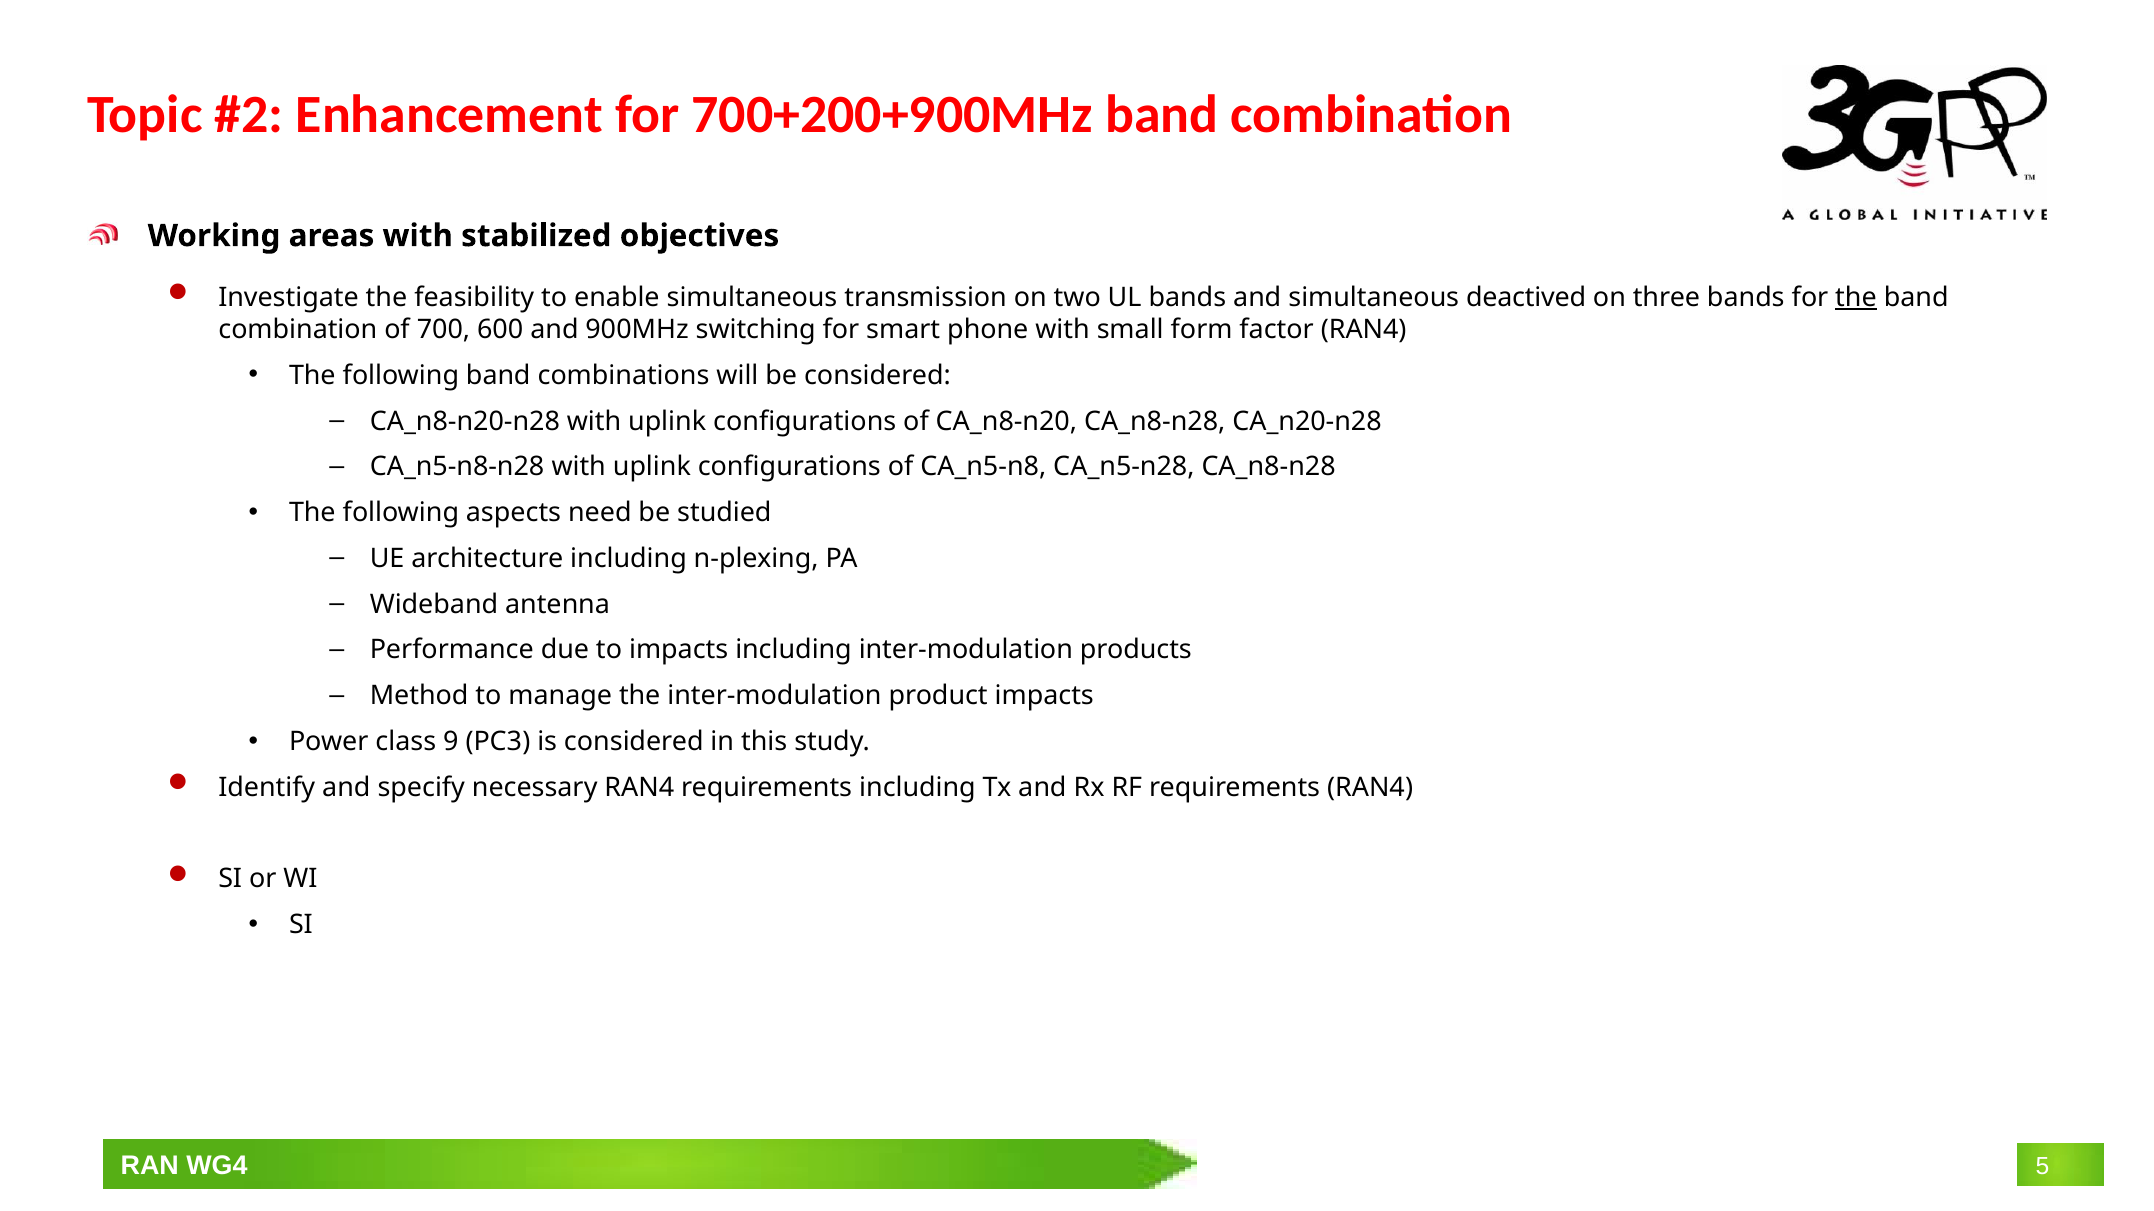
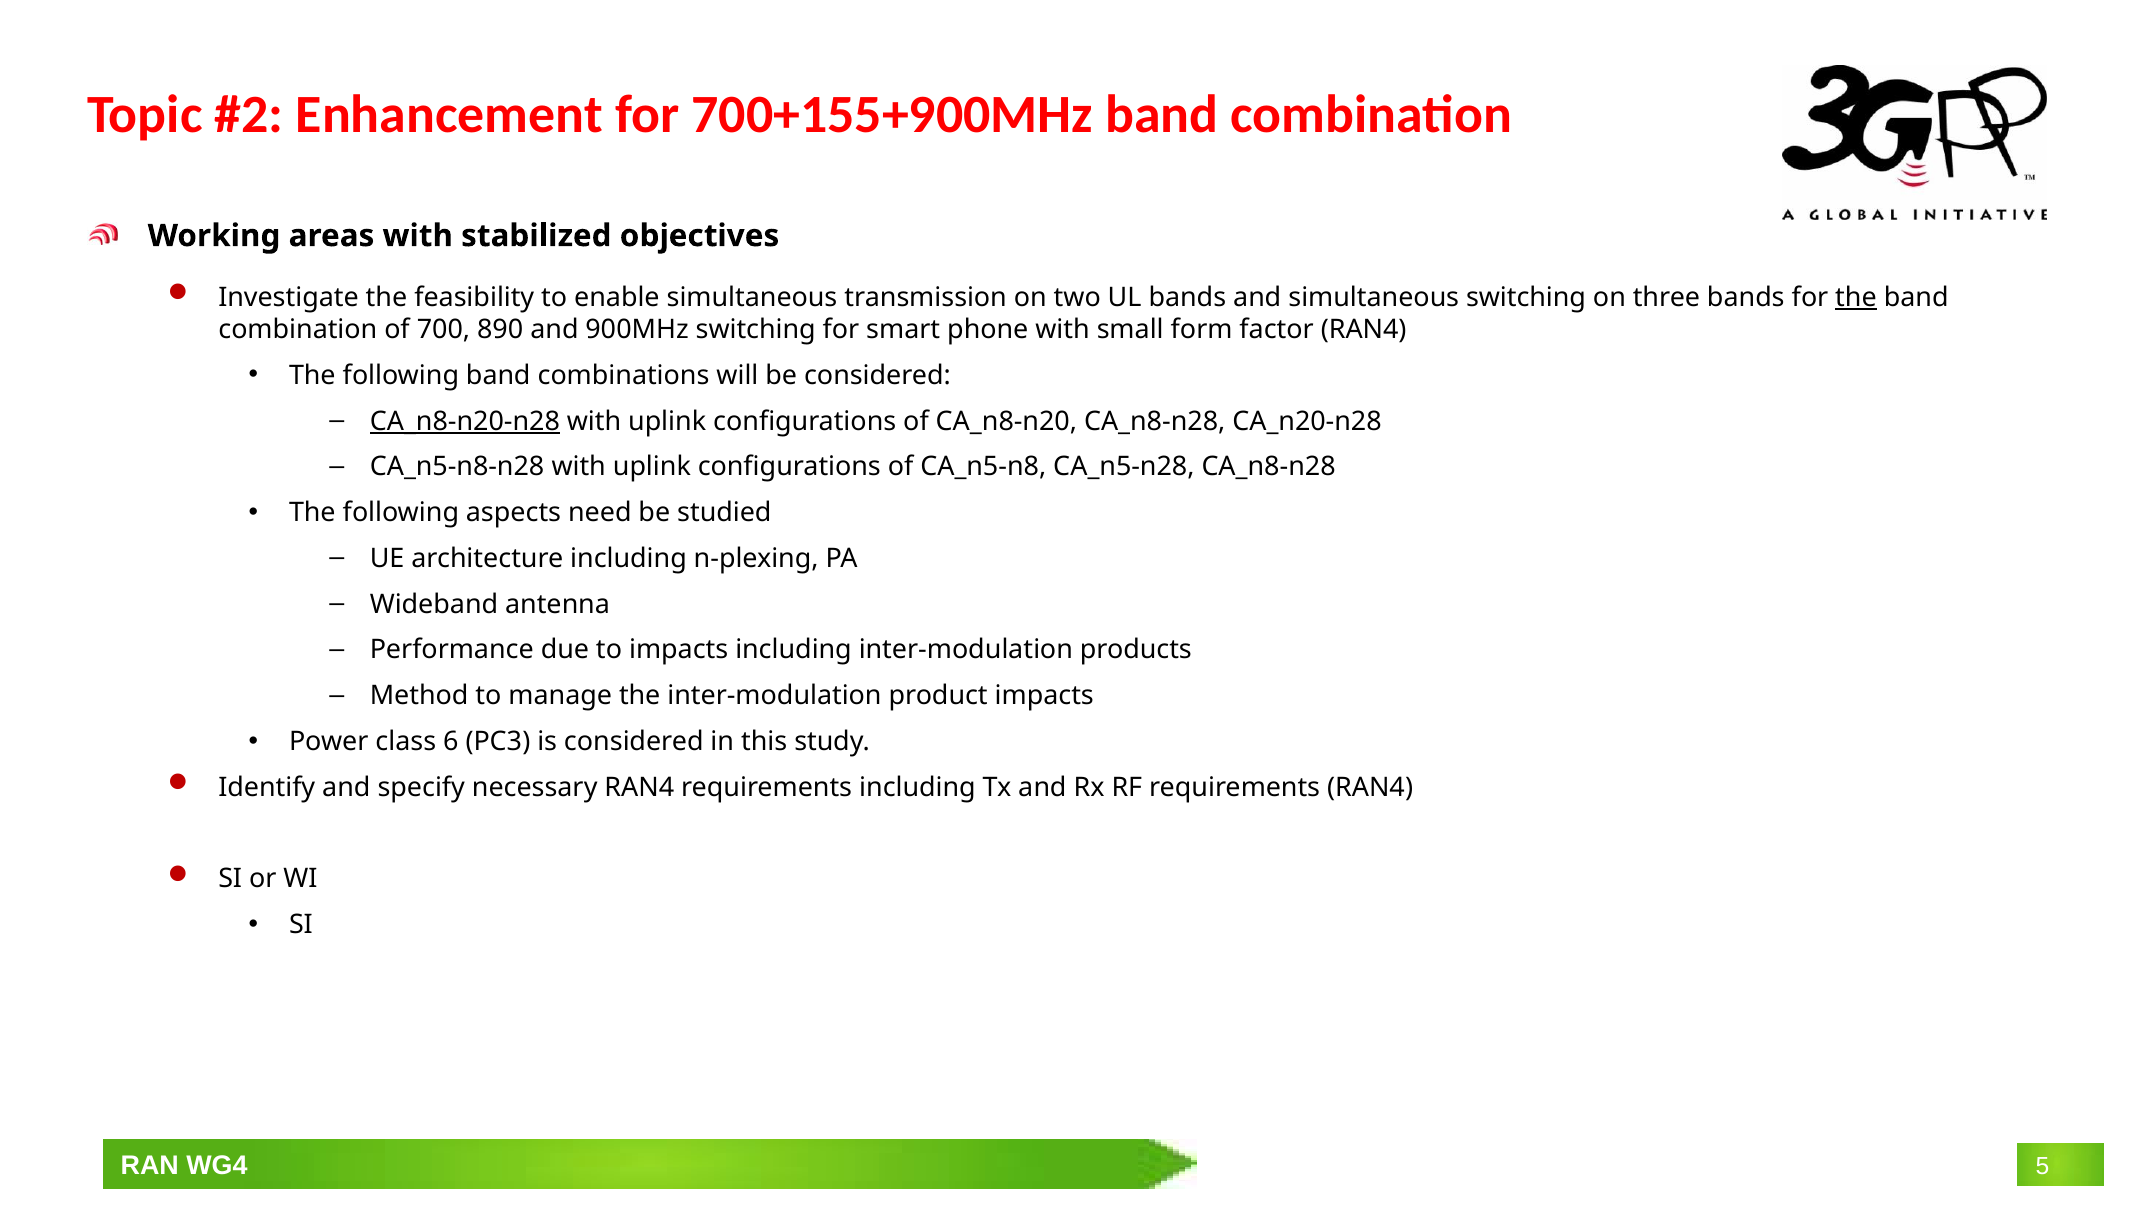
700+200+900MHz: 700+200+900MHz -> 700+155+900MHz (892, 115)
simultaneous deactived: deactived -> switching (1526, 298)
600: 600 -> 890 (500, 330)
CA_n8-n20-n28 underline: none -> present (465, 421)
9: 9 -> 6 (451, 742)
